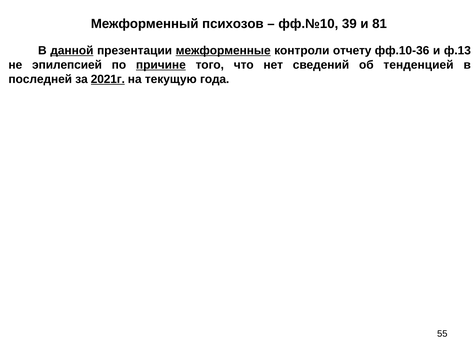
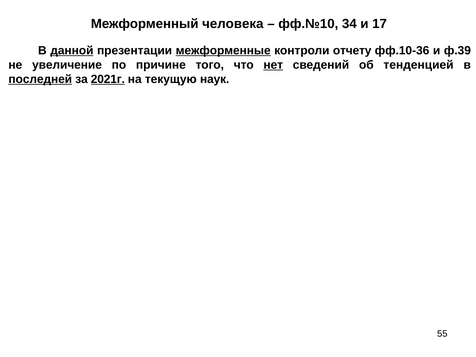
психозов: психозов -> человека (233, 24)
39: 39 -> 34 (349, 24)
81: 81 -> 17 (380, 24)
ф.13: ф.13 -> ф.39 (457, 51)
эпилепсией: эпилепсией -> увеличение (67, 65)
причине underline: present -> none (161, 65)
нет underline: none -> present (273, 65)
последней underline: none -> present (40, 79)
года: года -> наук (215, 79)
